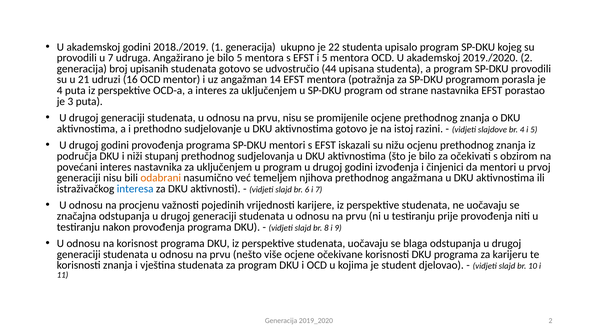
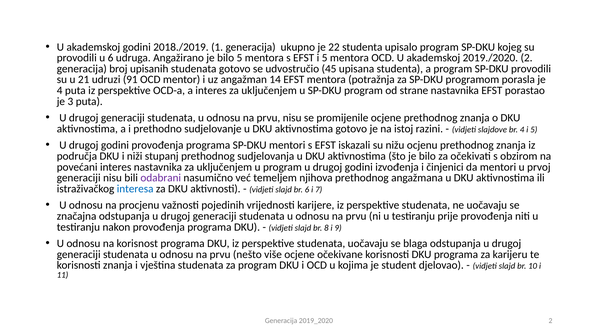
u 7: 7 -> 6 (111, 58)
44: 44 -> 45 (329, 69)
16: 16 -> 91 (130, 80)
odabrani colour: orange -> purple (161, 178)
